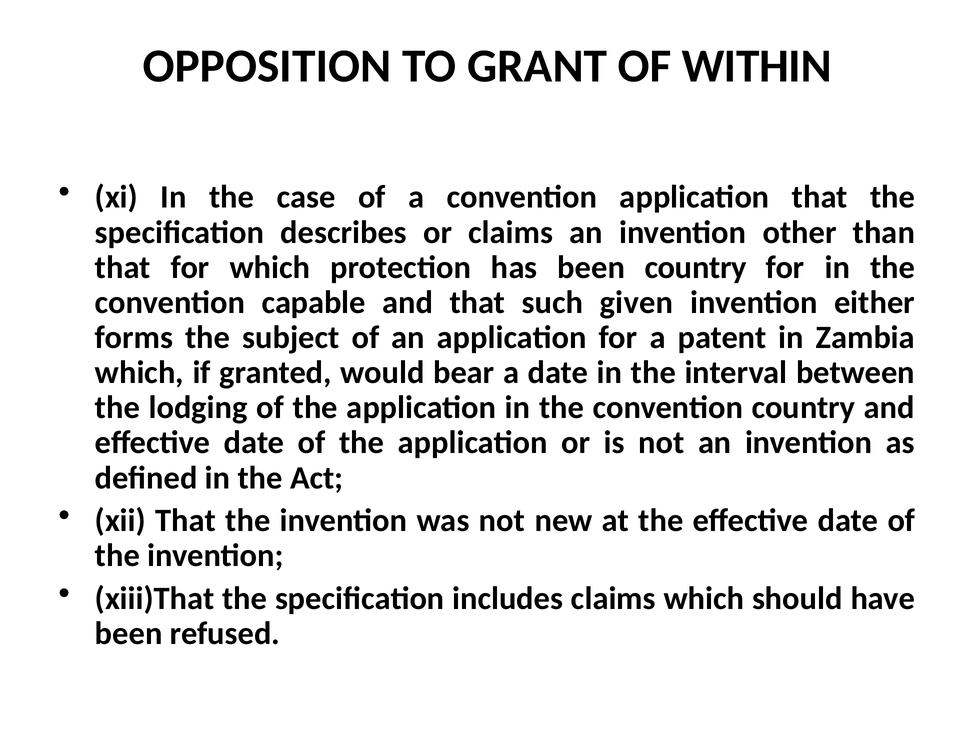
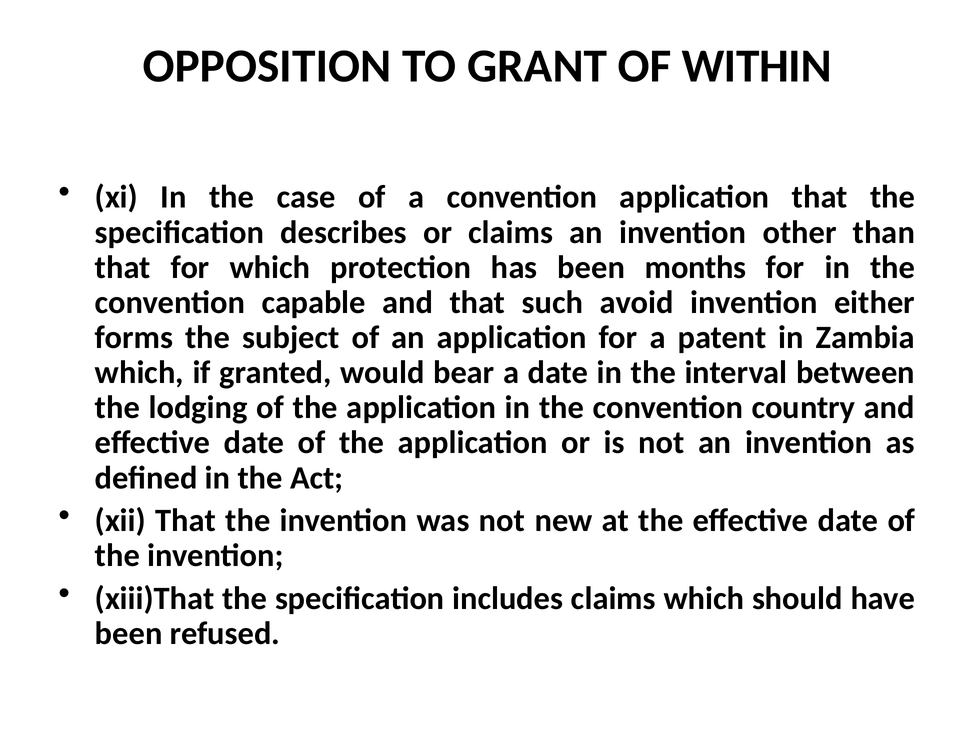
been country: country -> months (696, 267)
given: given -> avoid (637, 302)
